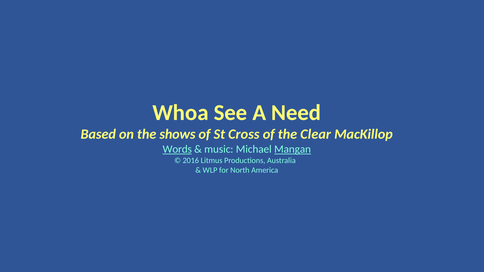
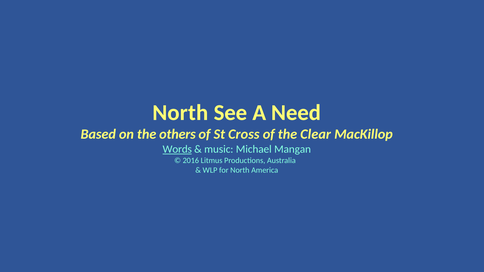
Whoa: Whoa -> North (180, 113)
shows: shows -> others (178, 134)
Mangan underline: present -> none (293, 149)
